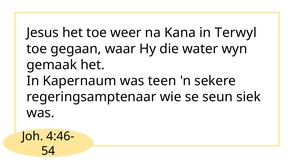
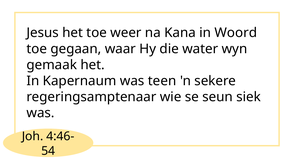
Terwyl: Terwyl -> Woord (236, 33)
